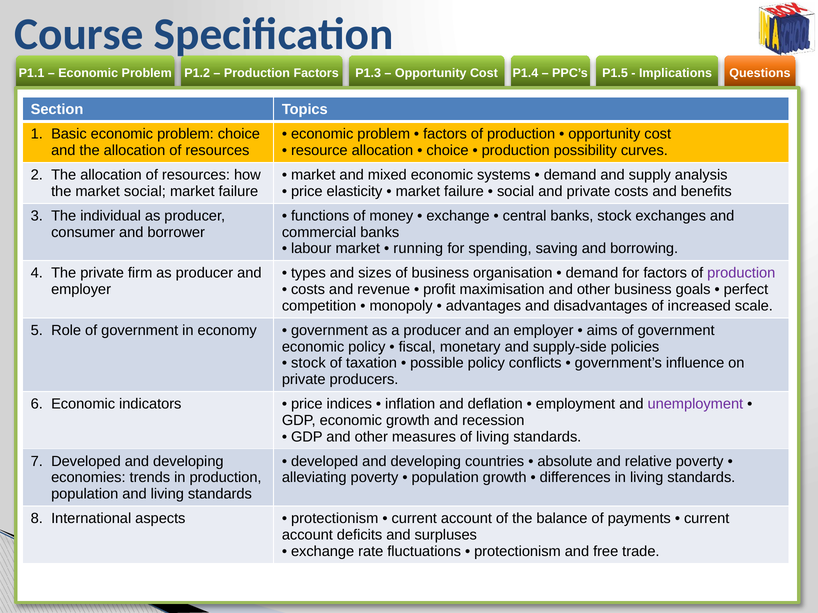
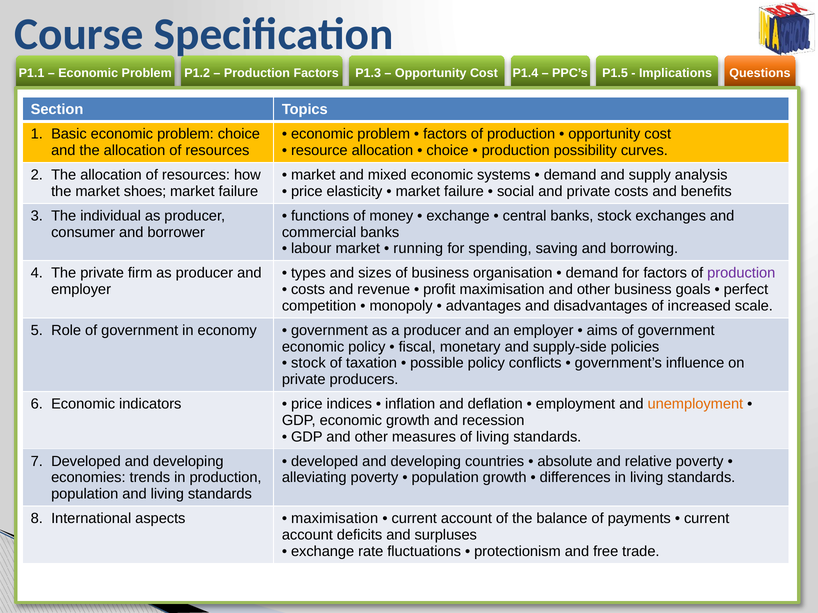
market social: social -> shoes (145, 192)
unemployment colour: purple -> orange (695, 404)
protectionism: protectionism -> maximisation (335, 519)
